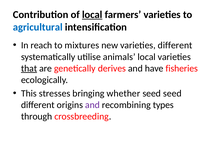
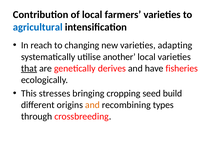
local underline: present -> none (92, 15)
mixtures: mixtures -> changing (82, 45)
varieties different: different -> adapting (175, 45)
animals: animals -> another (119, 57)
whether: whether -> cropping (123, 93)
seed seed: seed -> build (172, 93)
and colour: purple -> orange (92, 105)
